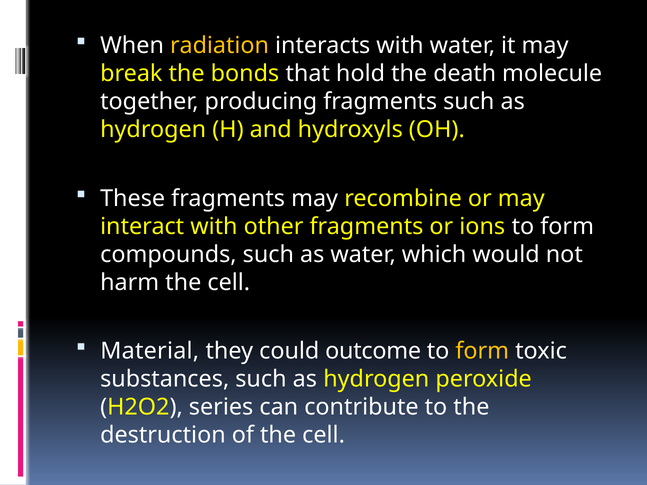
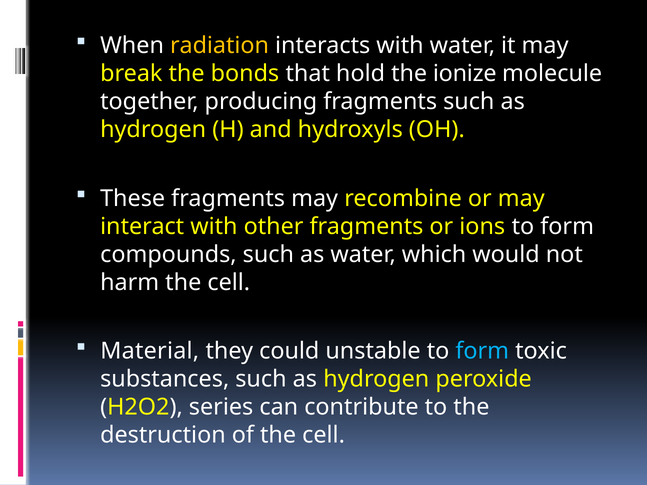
death: death -> ionize (465, 74)
outcome: outcome -> unstable (373, 351)
form colour: yellow -> light blue (482, 351)
